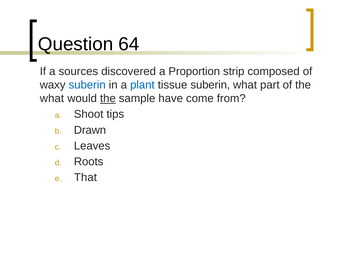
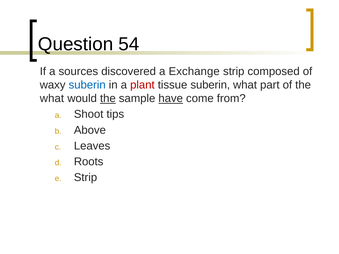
64: 64 -> 54 (129, 44)
Proportion: Proportion -> Exchange (194, 71)
plant colour: blue -> red (142, 85)
have underline: none -> present (171, 99)
Drawn: Drawn -> Above (90, 130)
That: That -> Strip (86, 178)
